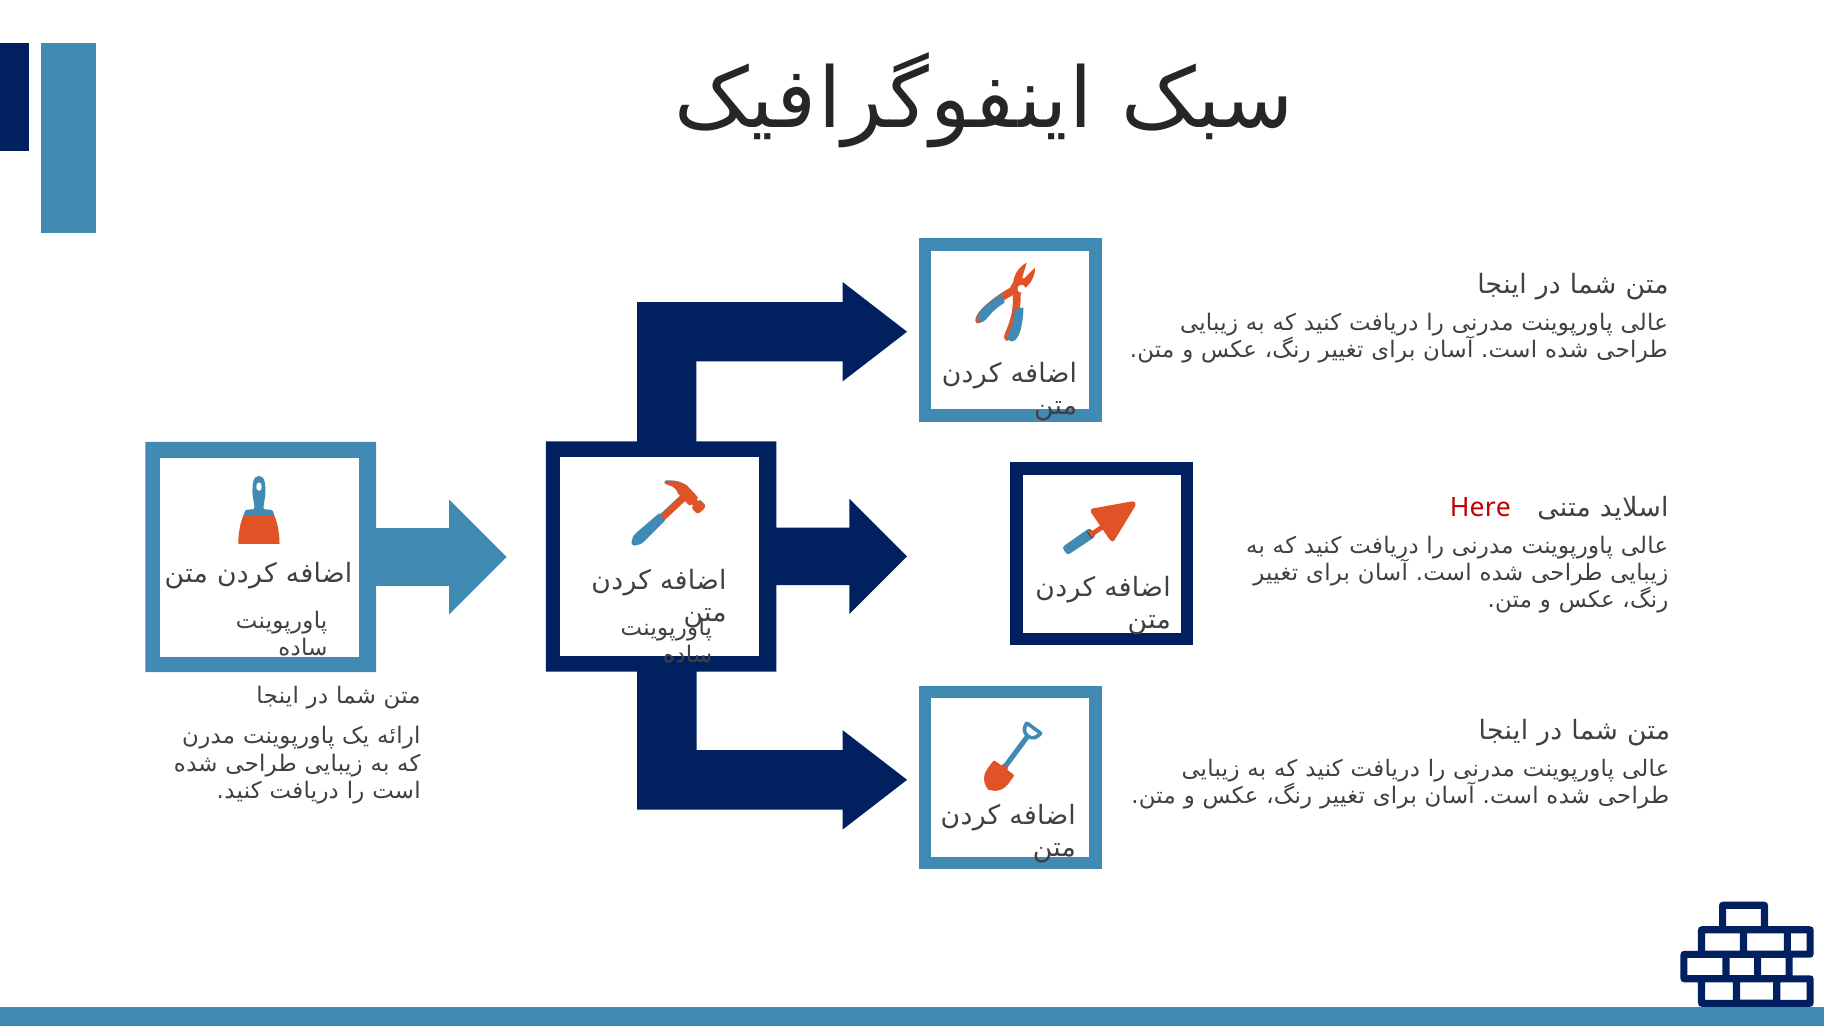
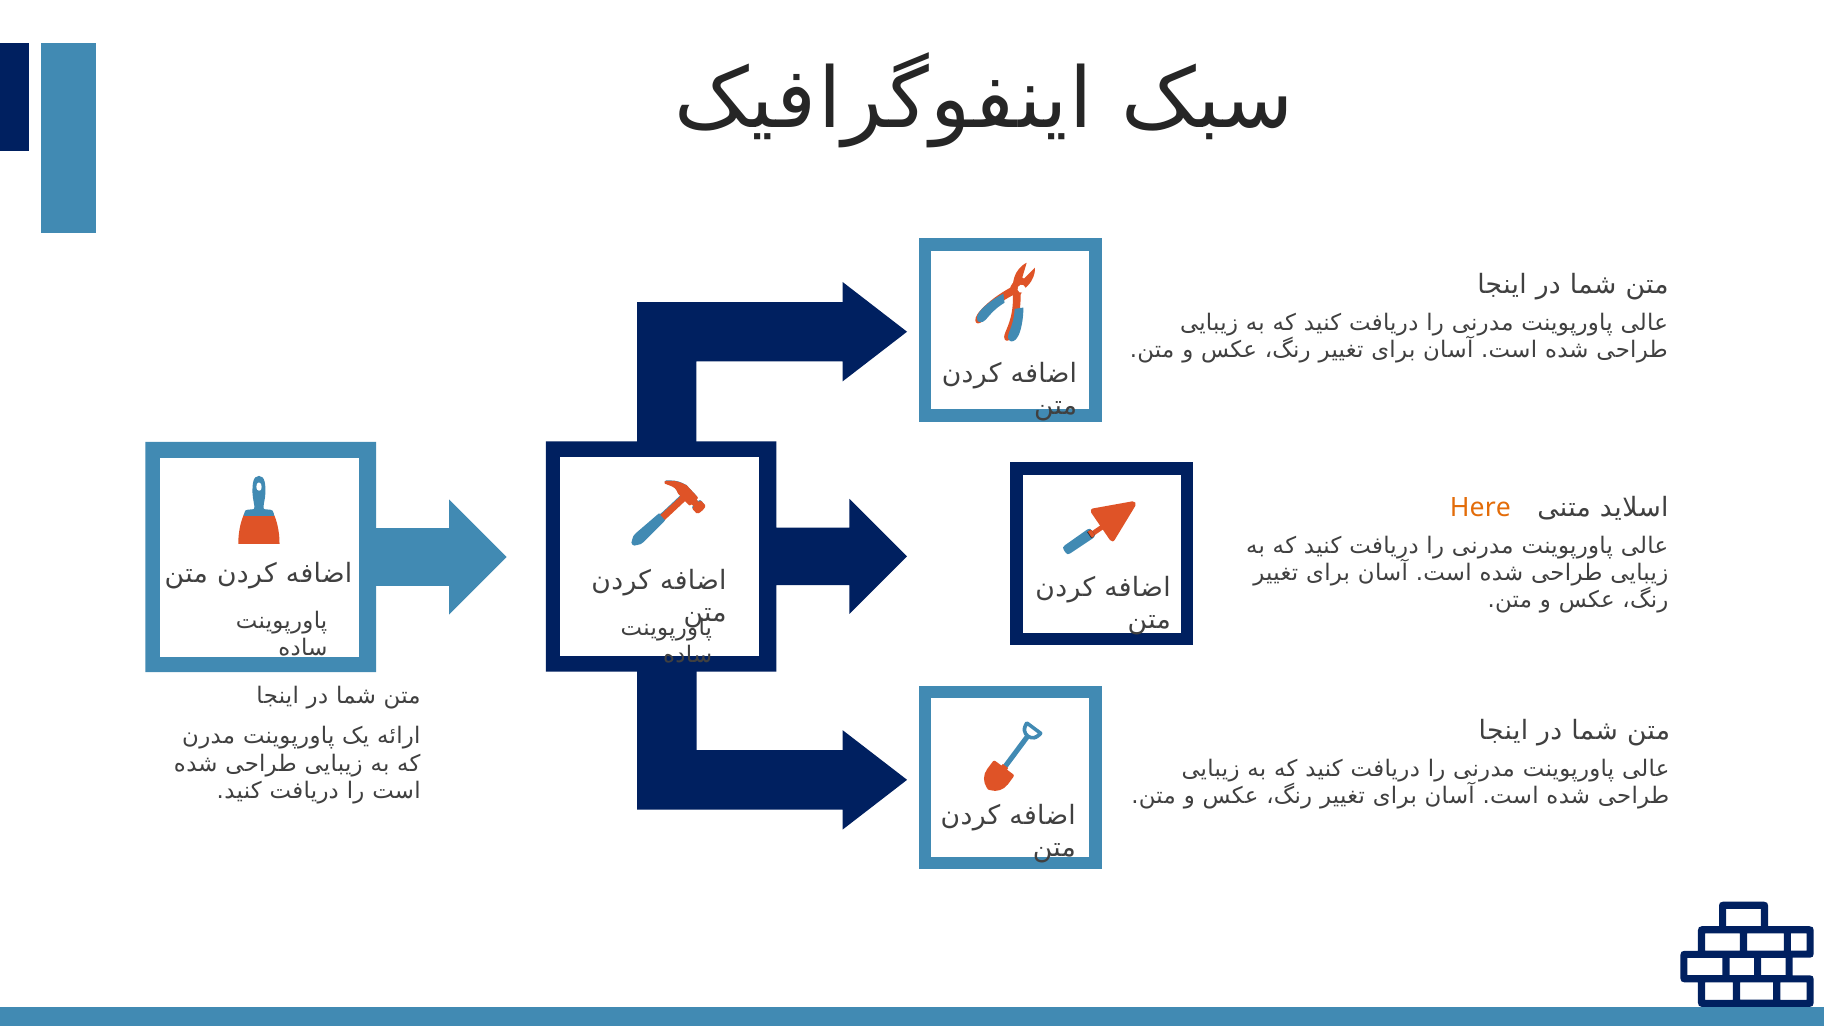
Here colour: red -> orange (1480, 508)
